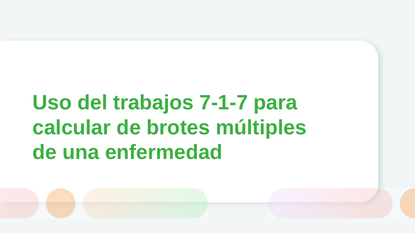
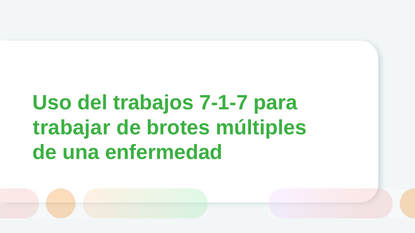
calcular: calcular -> trabajar (72, 128)
